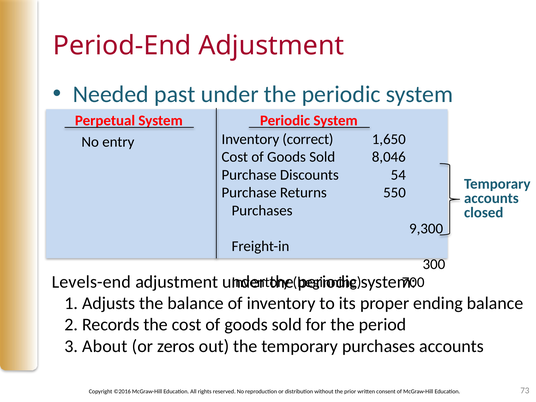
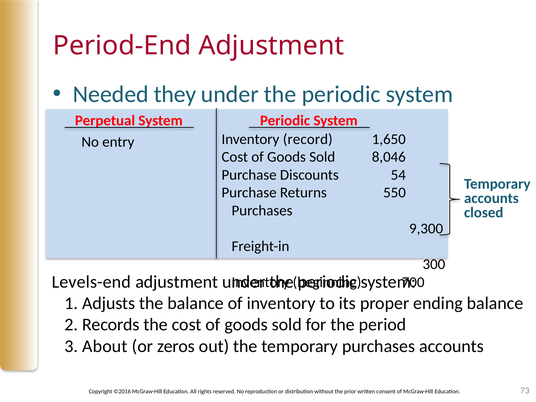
past: past -> they (175, 94)
correct: correct -> record (308, 139)
